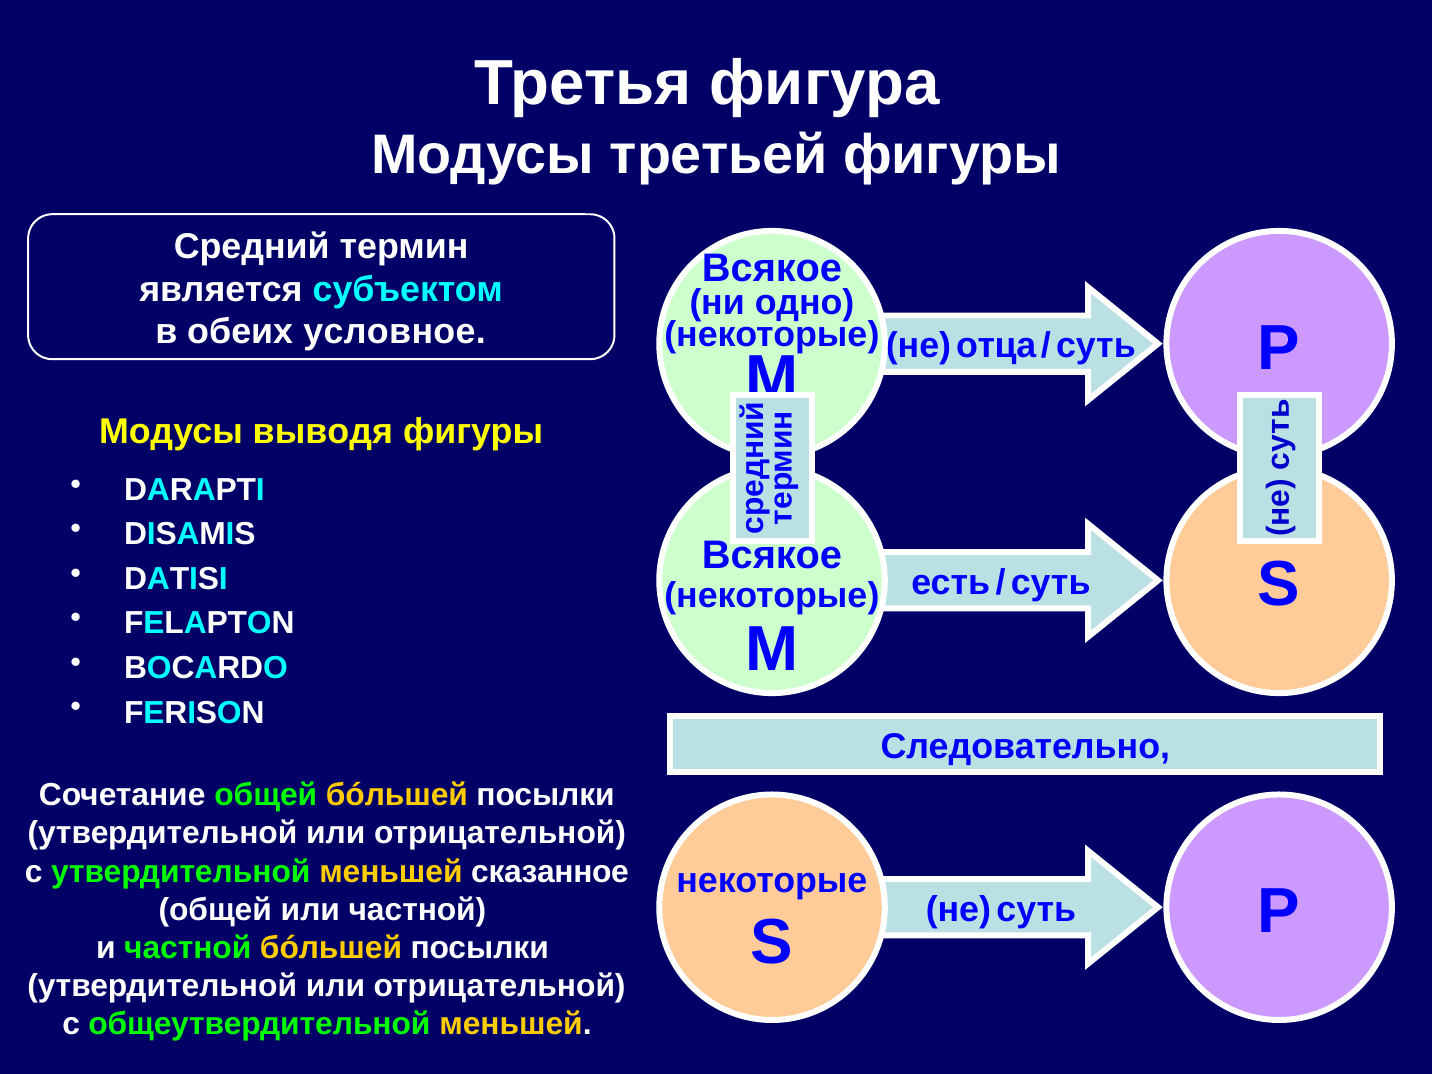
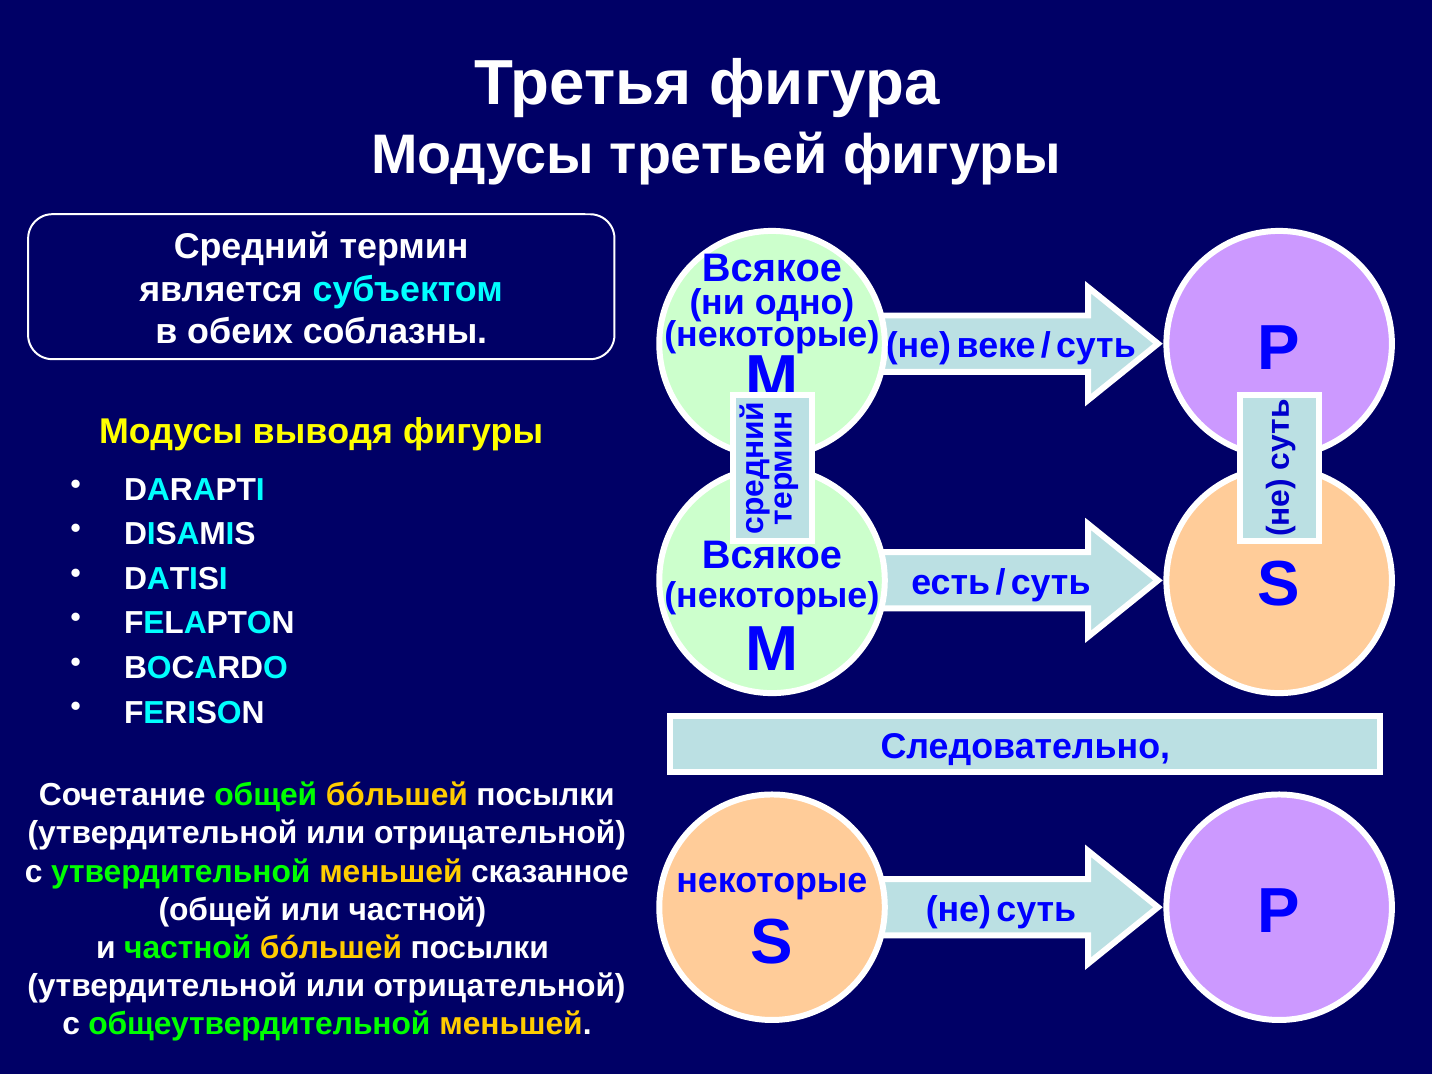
условное: условное -> соблазны (395, 332)
отца: отца -> веке (996, 346)
